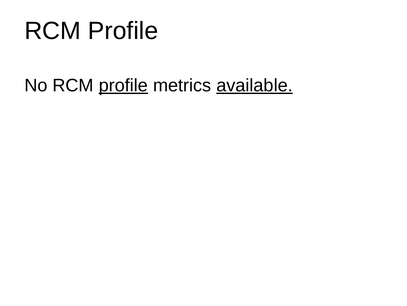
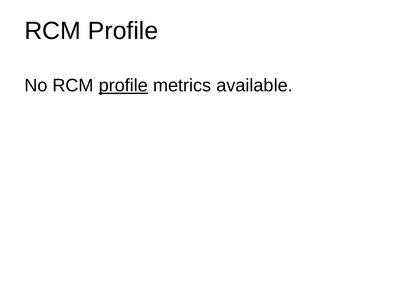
available underline: present -> none (255, 85)
